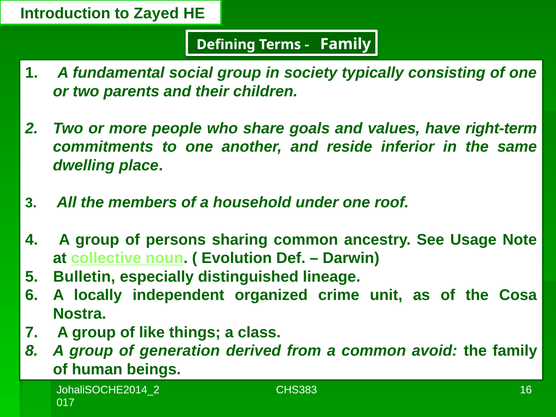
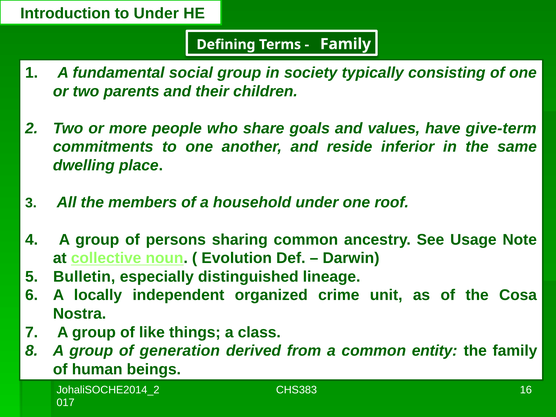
to Zayed: Zayed -> Under (156, 13)
right-term: right-term -> give-term (501, 128)
avoid: avoid -> entity (435, 351)
